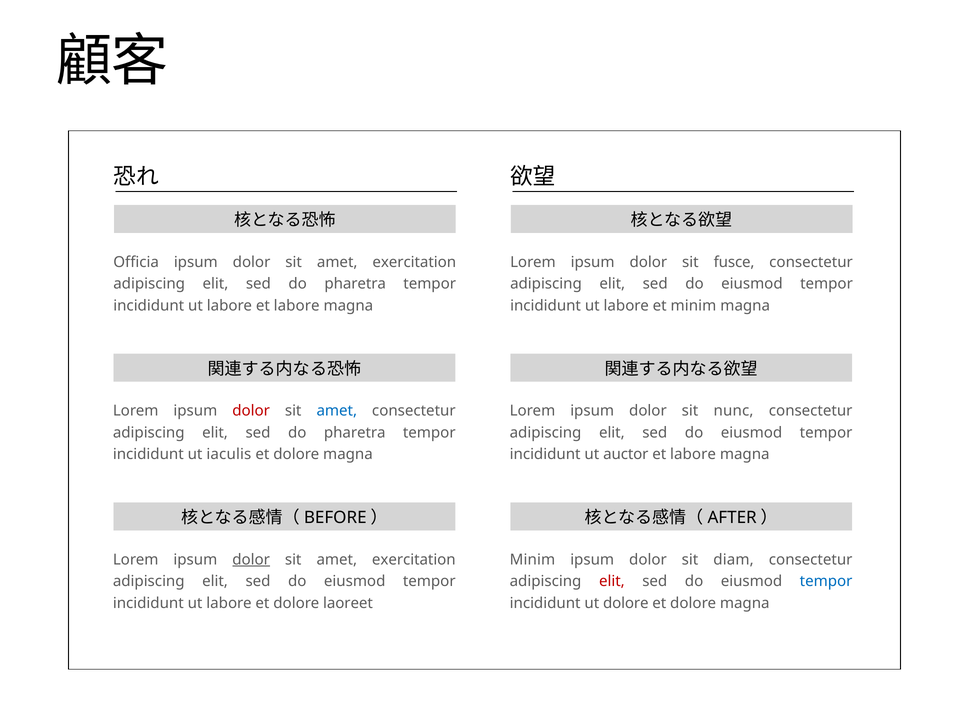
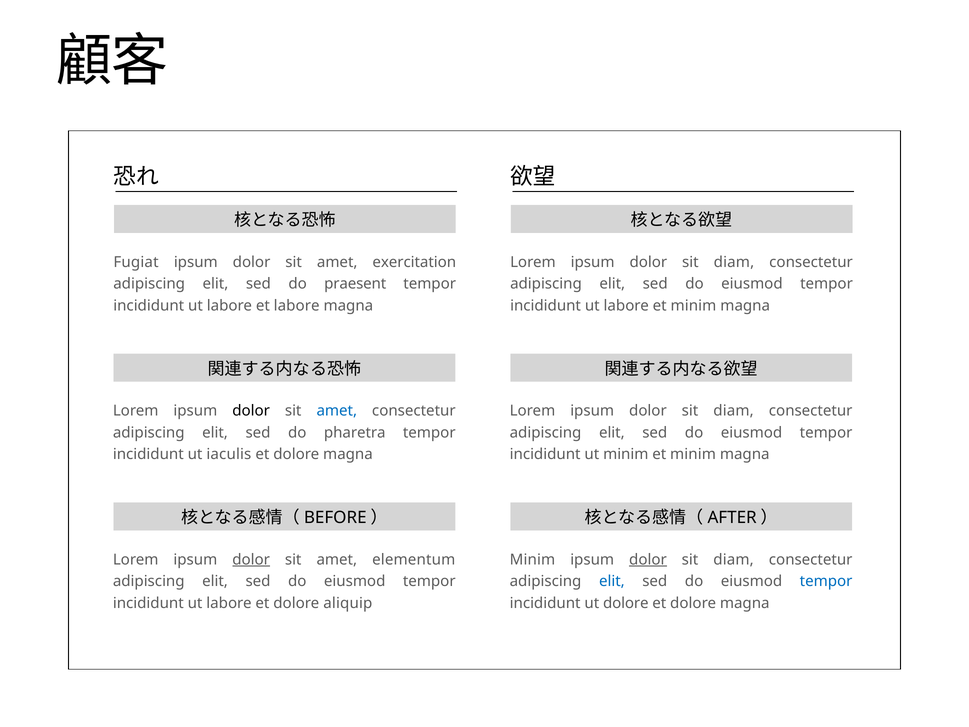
Officia: Officia -> Fugiat (136, 262)
fusce: fusce -> diam (734, 262)
pharetra: pharetra -> praesent (355, 284)
dolor colour: red -> black (251, 411)
nunc: nunc -> diam (734, 411)
ut auctor: auctor -> minim (626, 454)
labore: labore -> minim (693, 454)
exercitation: exercitation -> elementum (414, 559)
dolor underline: none -> present (648, 559)
elit colour: red -> blue (612, 581)
laoreet: laoreet -> aliquip (348, 603)
